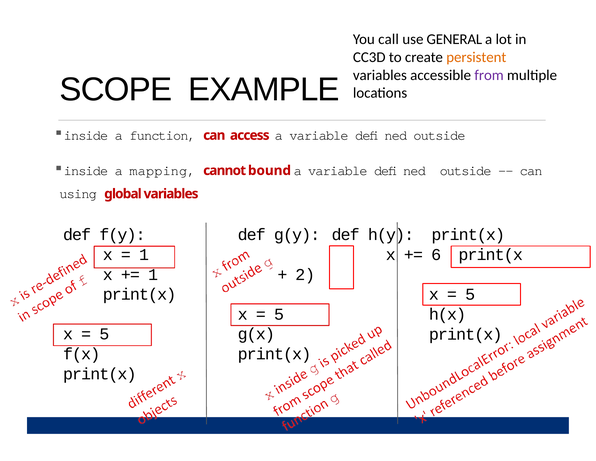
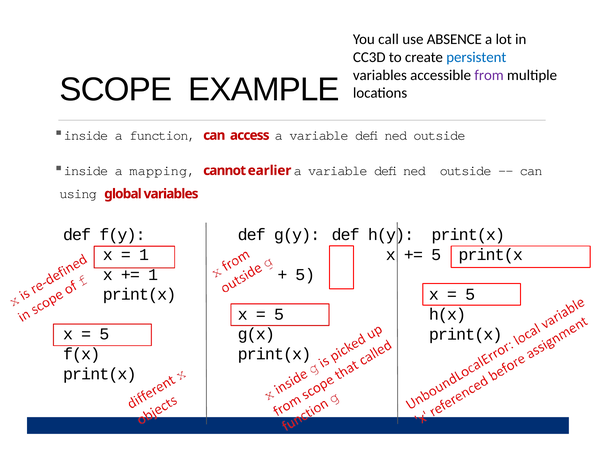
GENERAL: GENERAL -> ABSENCE (454, 39)
persistent colour: orange -> blue (476, 57)
bound: bound -> earlier (270, 170)
6: 6 -> 5 (436, 254)
2: 2 -> 5 (305, 274)
